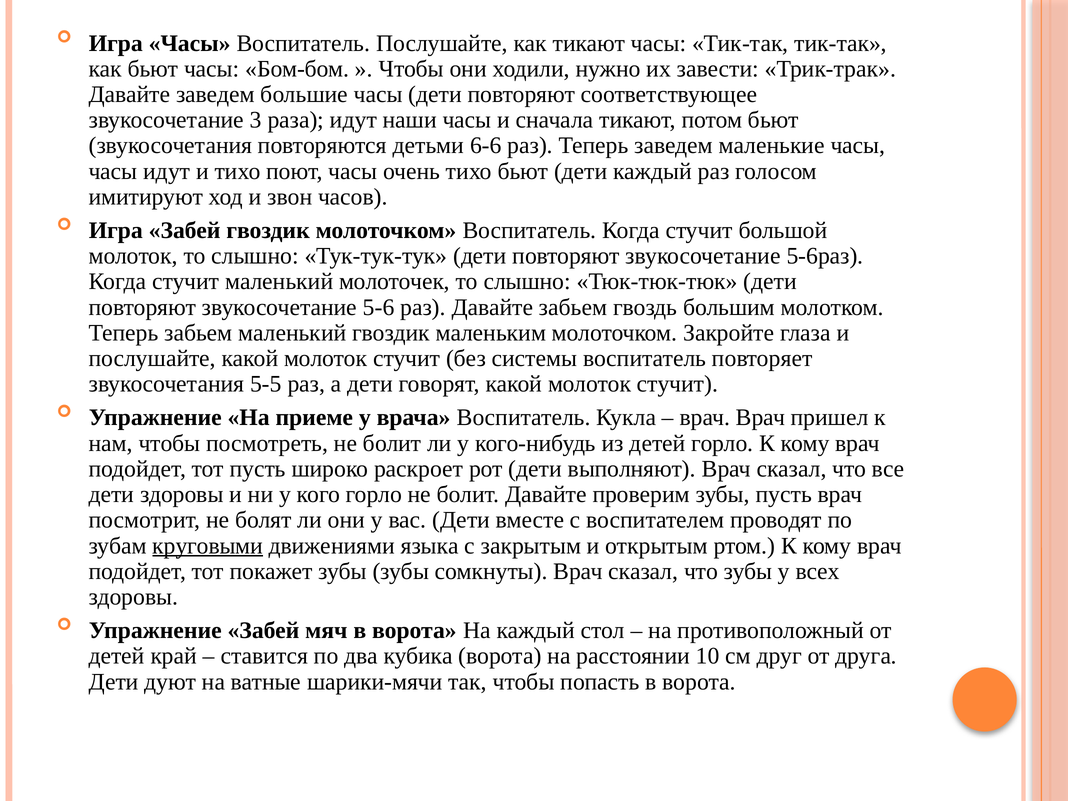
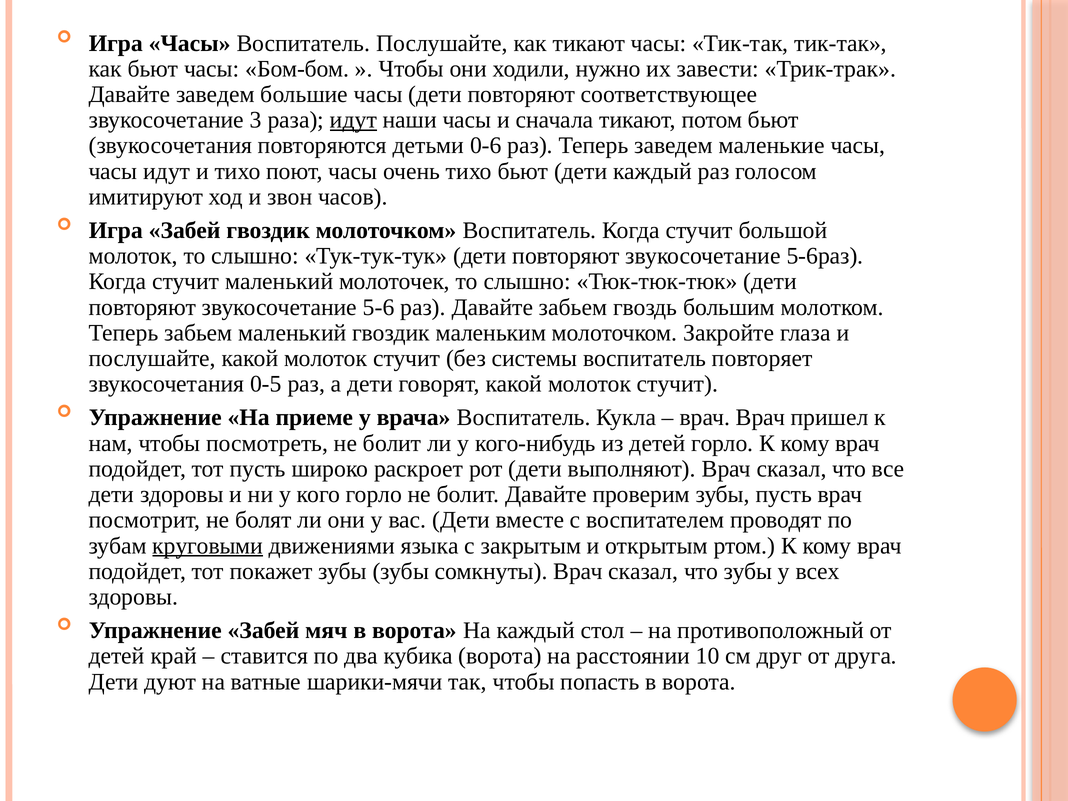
идут underline: none -> present (353, 120)
6-6: 6-6 -> 0-6 (486, 146)
5-5: 5-5 -> 0-5 (266, 384)
